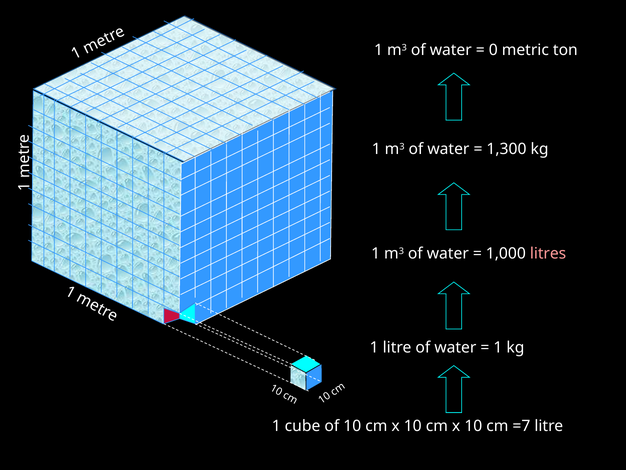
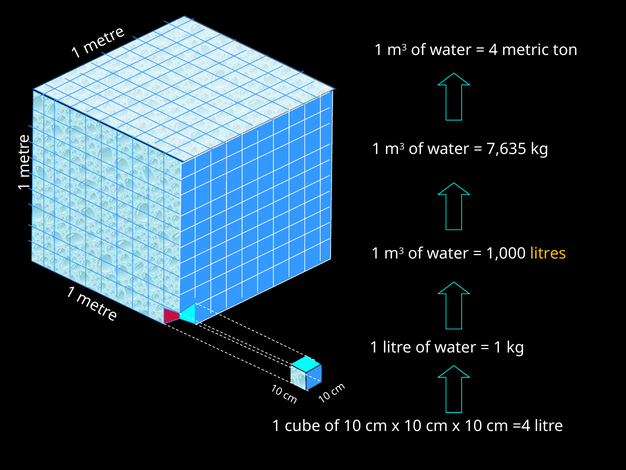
0: 0 -> 4 (493, 50)
1,300: 1,300 -> 7,635 (506, 149)
litres colour: pink -> yellow (548, 254)
=7: =7 -> =4 (521, 426)
